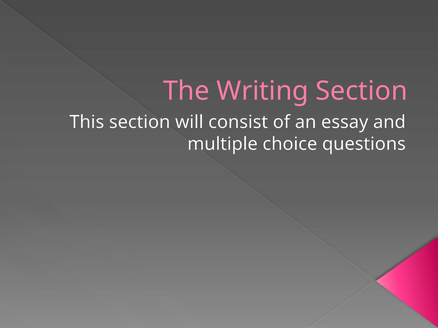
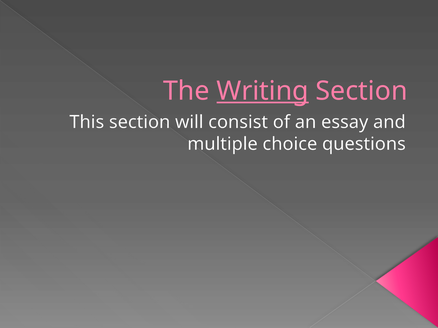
Writing underline: none -> present (263, 91)
